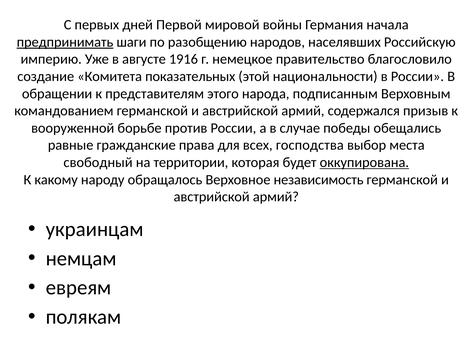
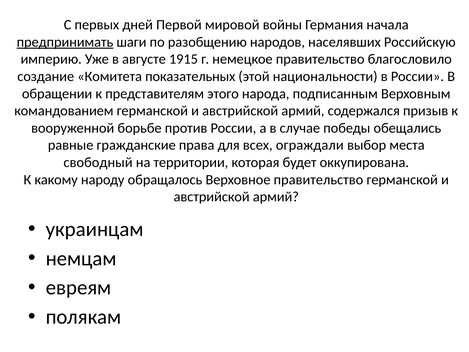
1916: 1916 -> 1915 (183, 59)
господства: господства -> ограждали (310, 145)
оккупирована underline: present -> none (364, 162)
Верховное независимость: независимость -> правительство (318, 180)
